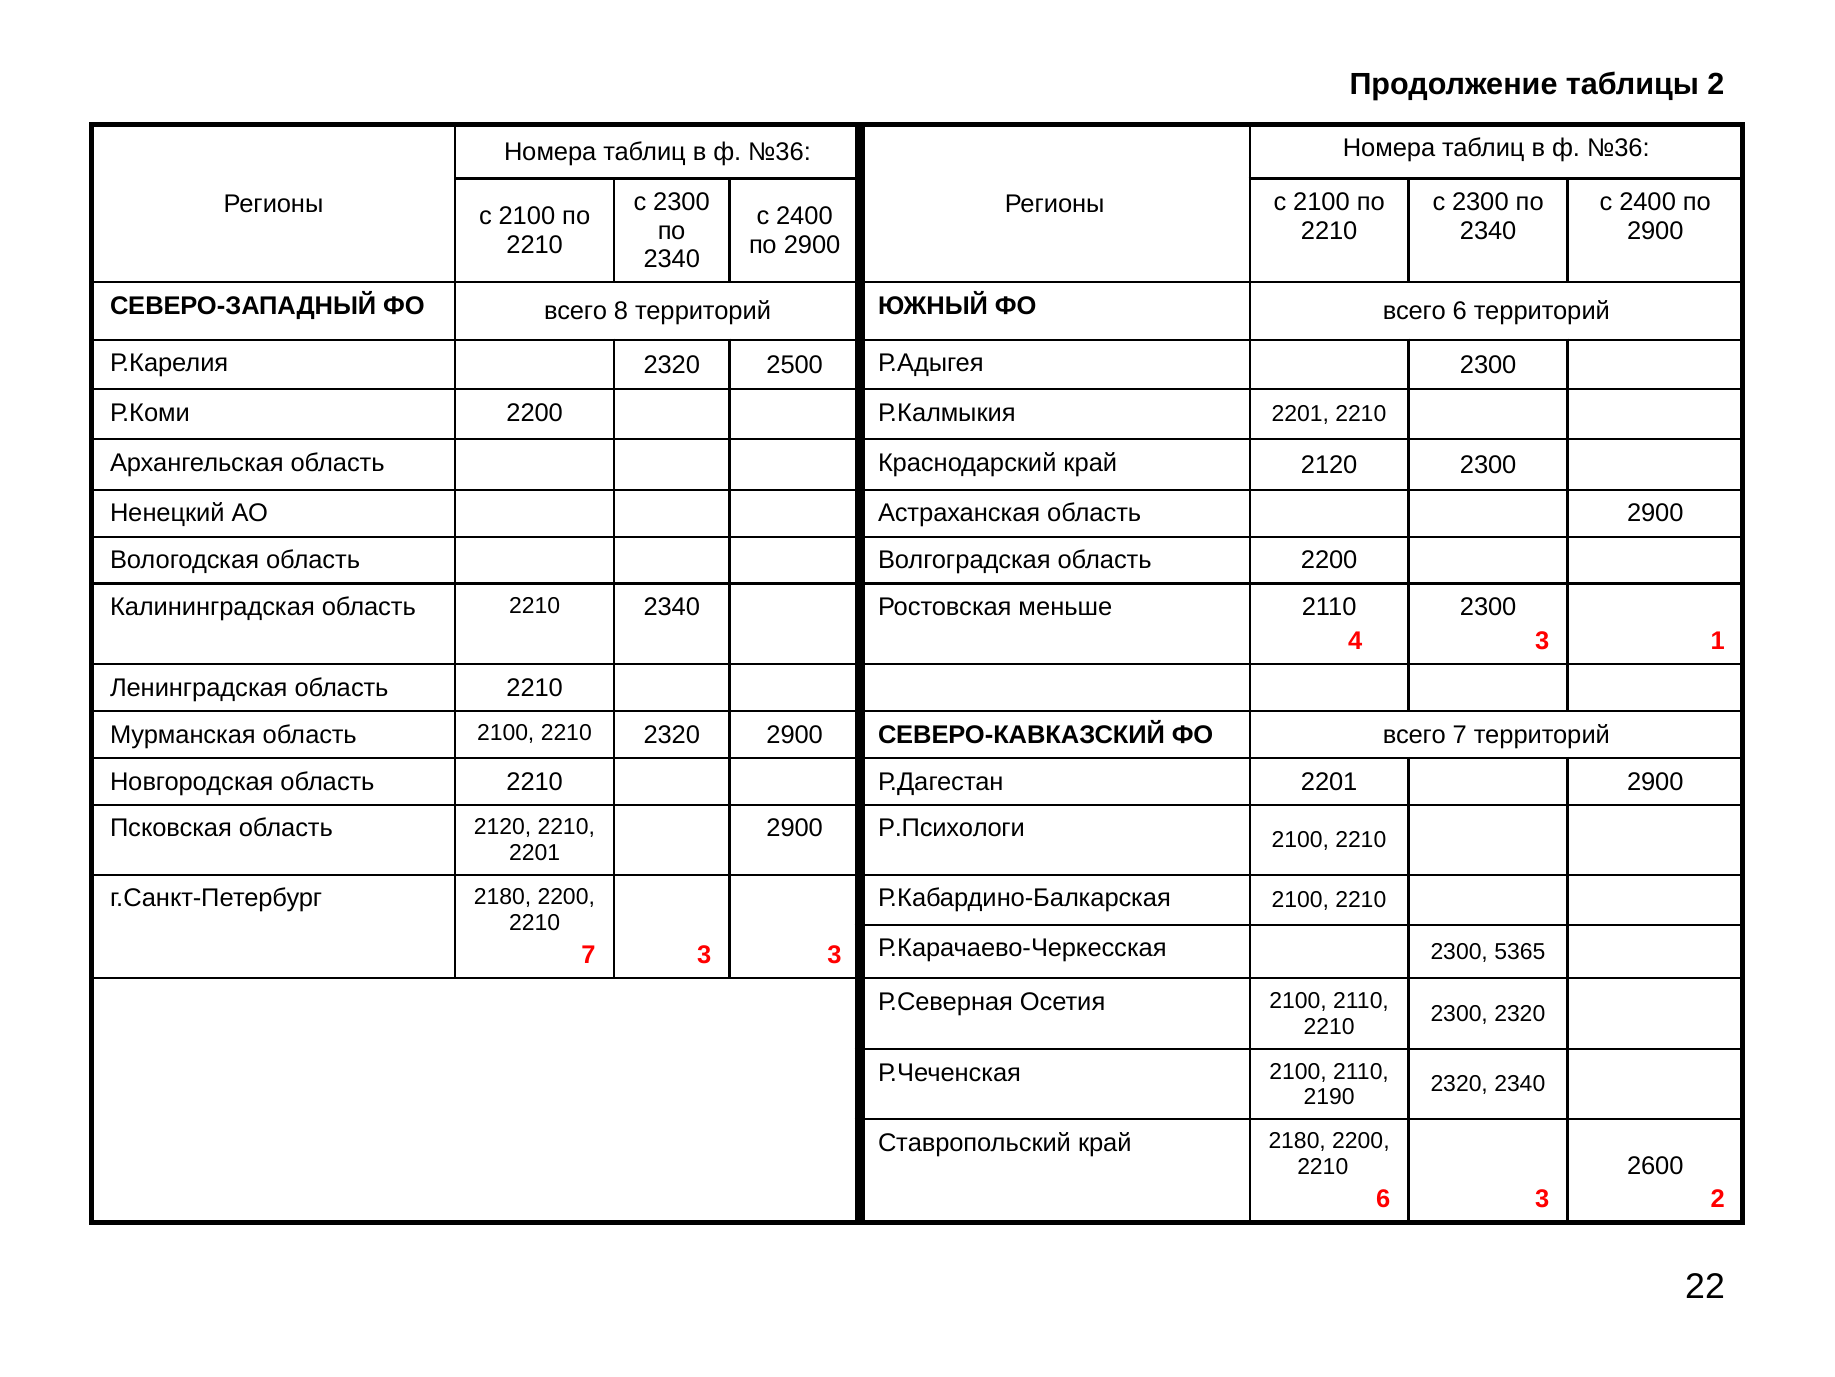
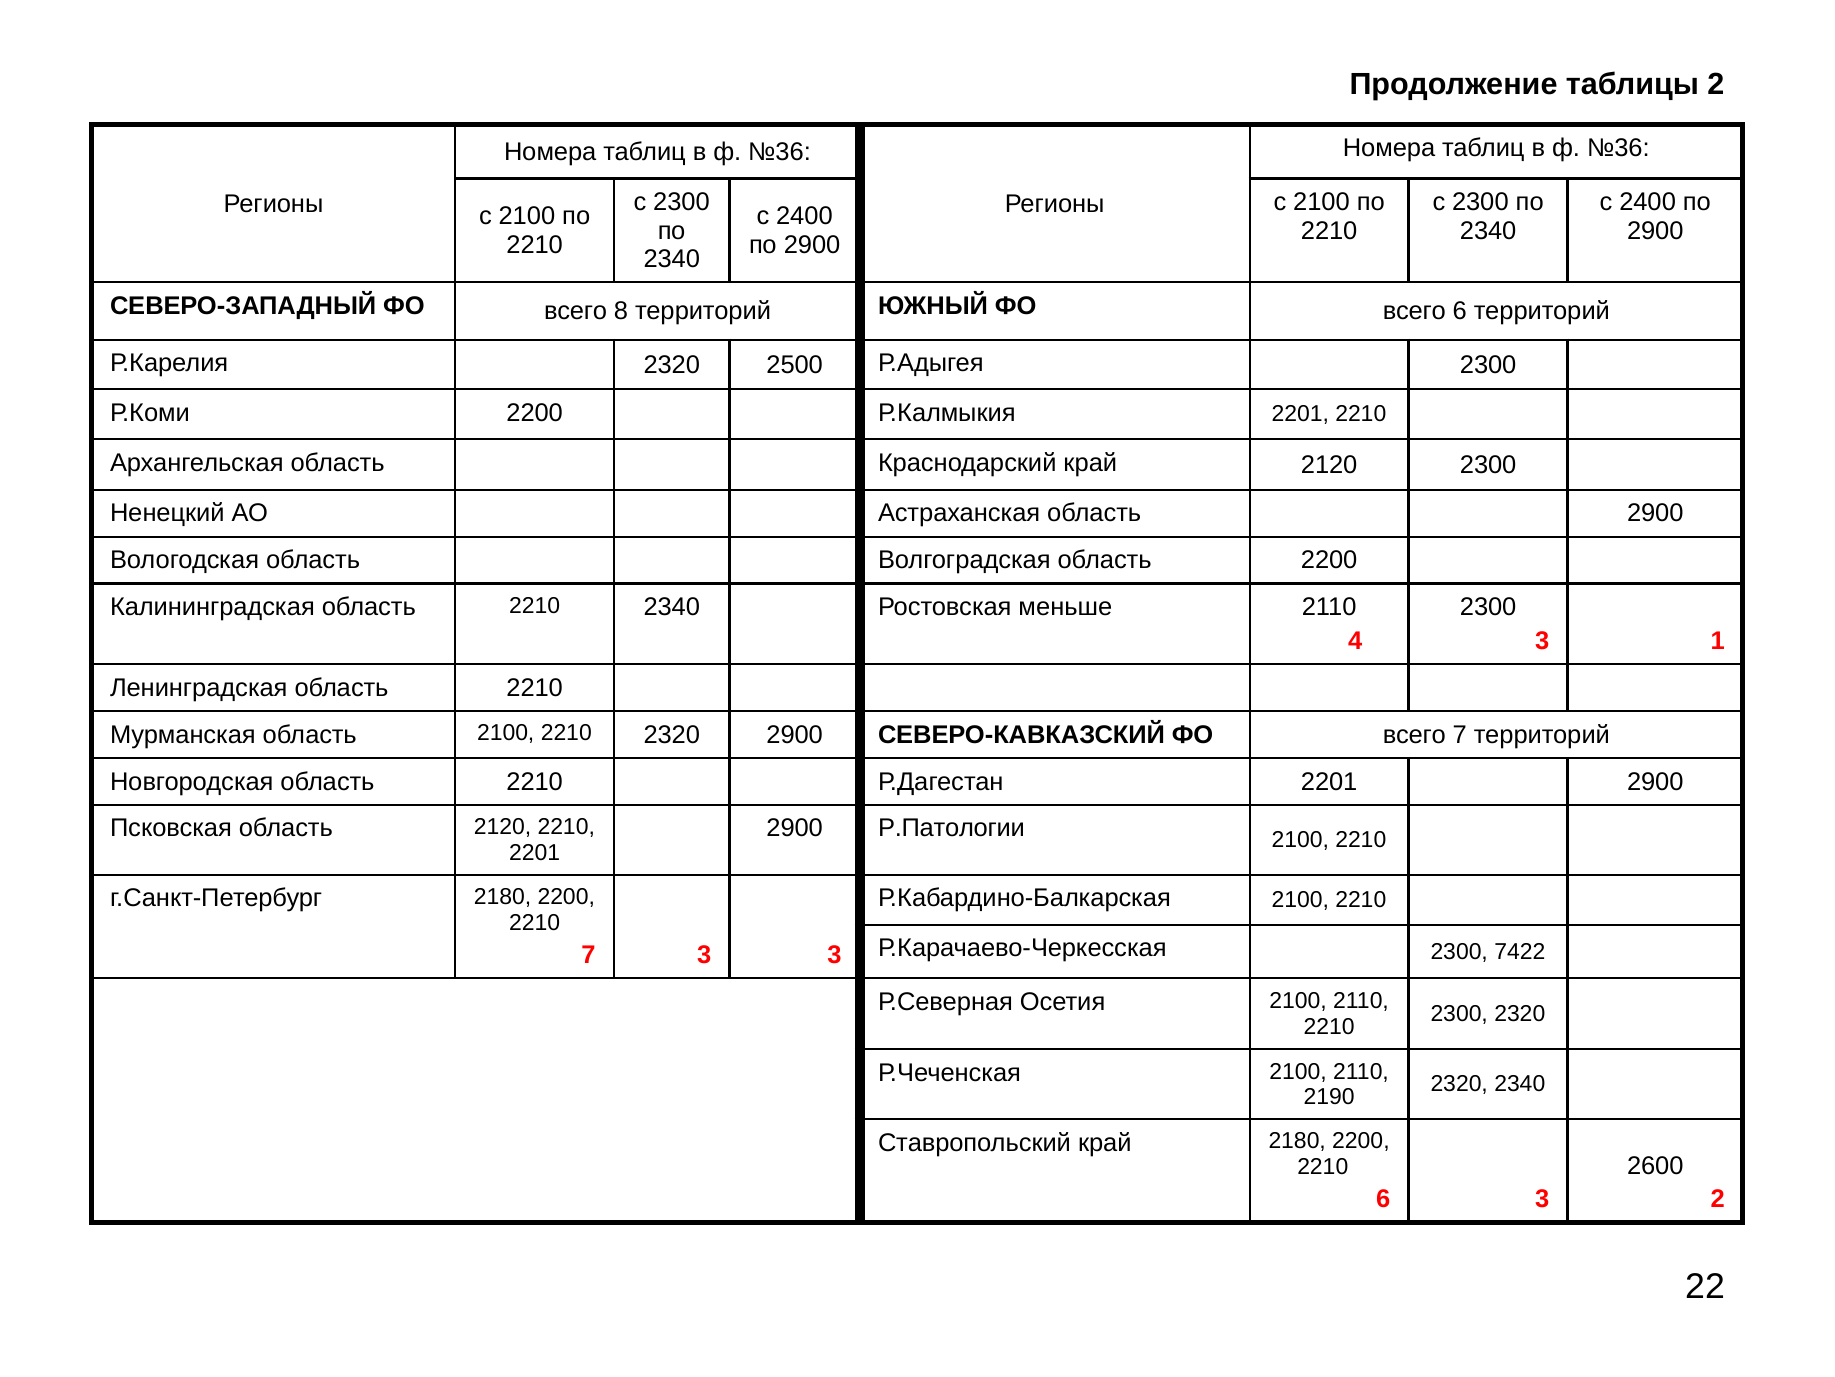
Р.Психологи: Р.Психологи -> Р.Патологии (951, 828)
5365: 5365 -> 7422 (1520, 951)
